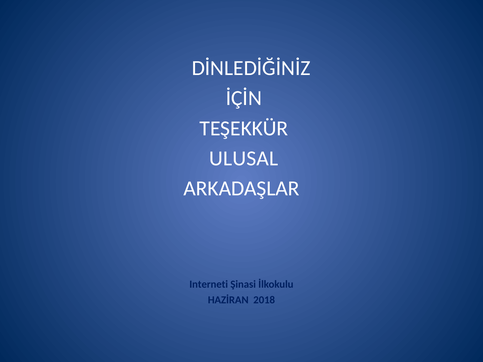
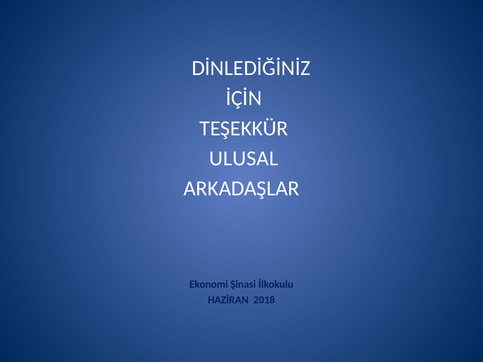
Interneti: Interneti -> Ekonomi (209, 284)
